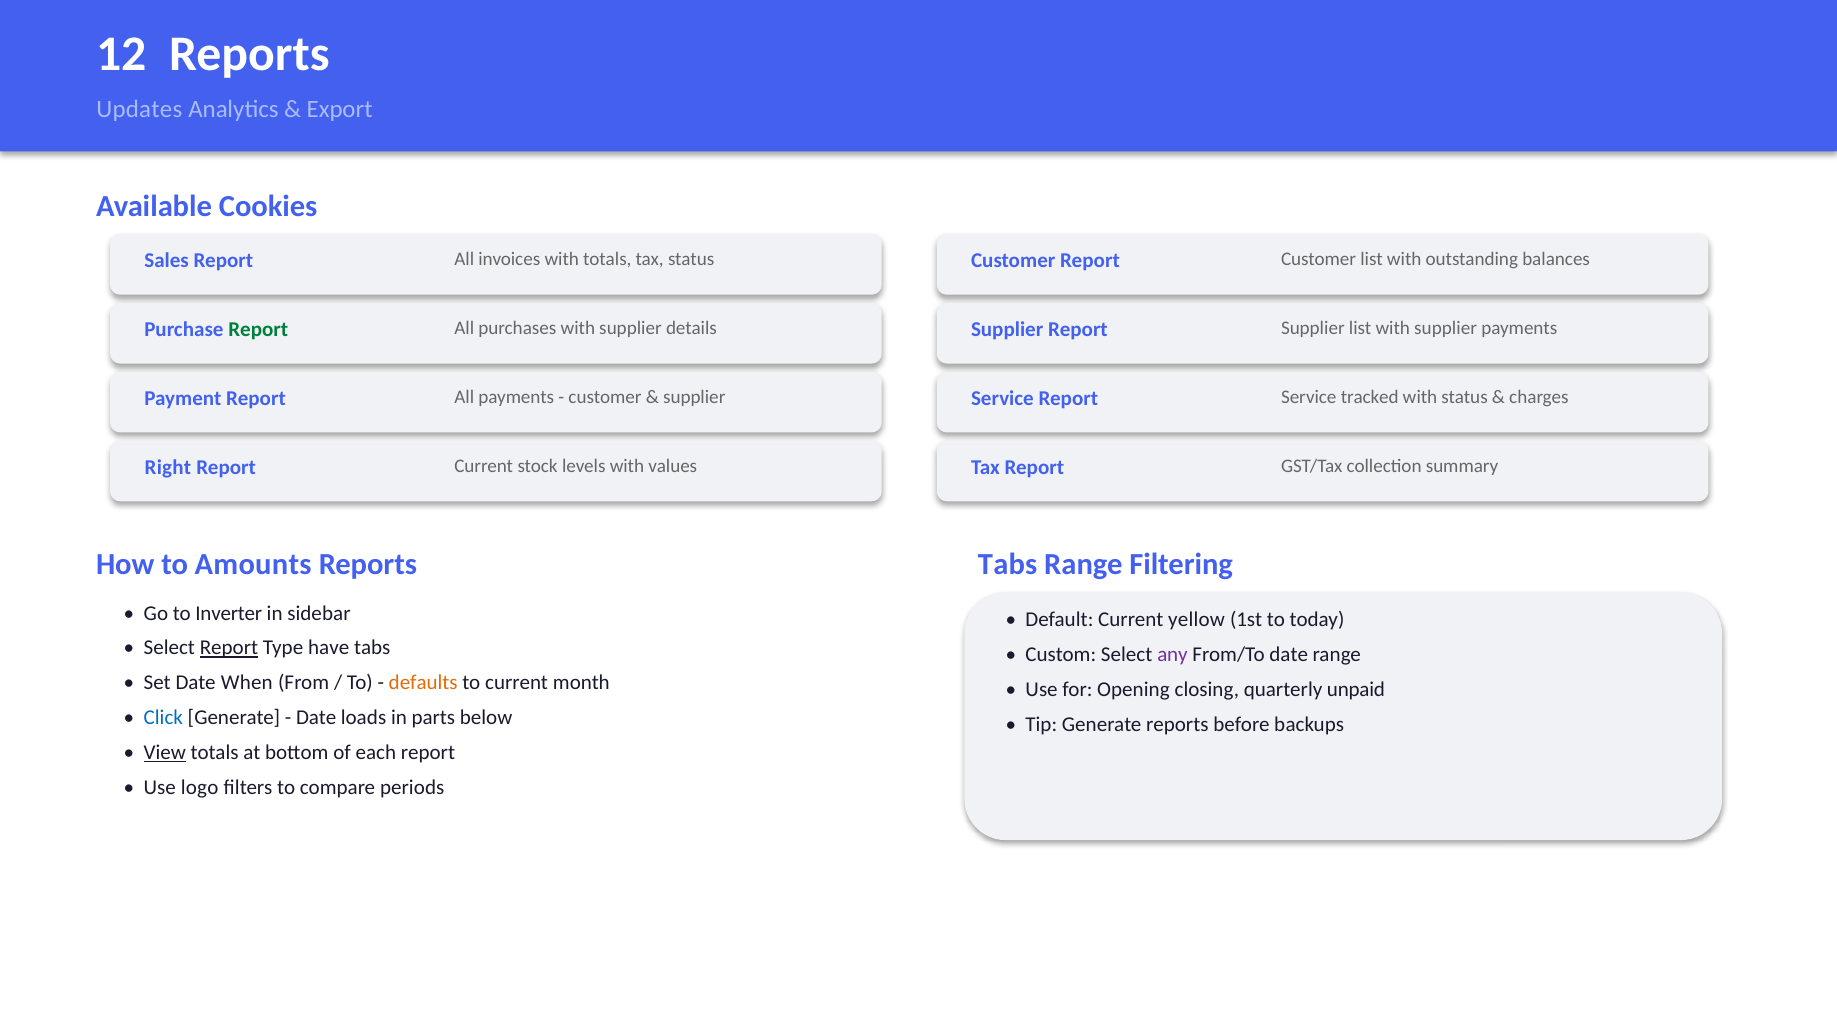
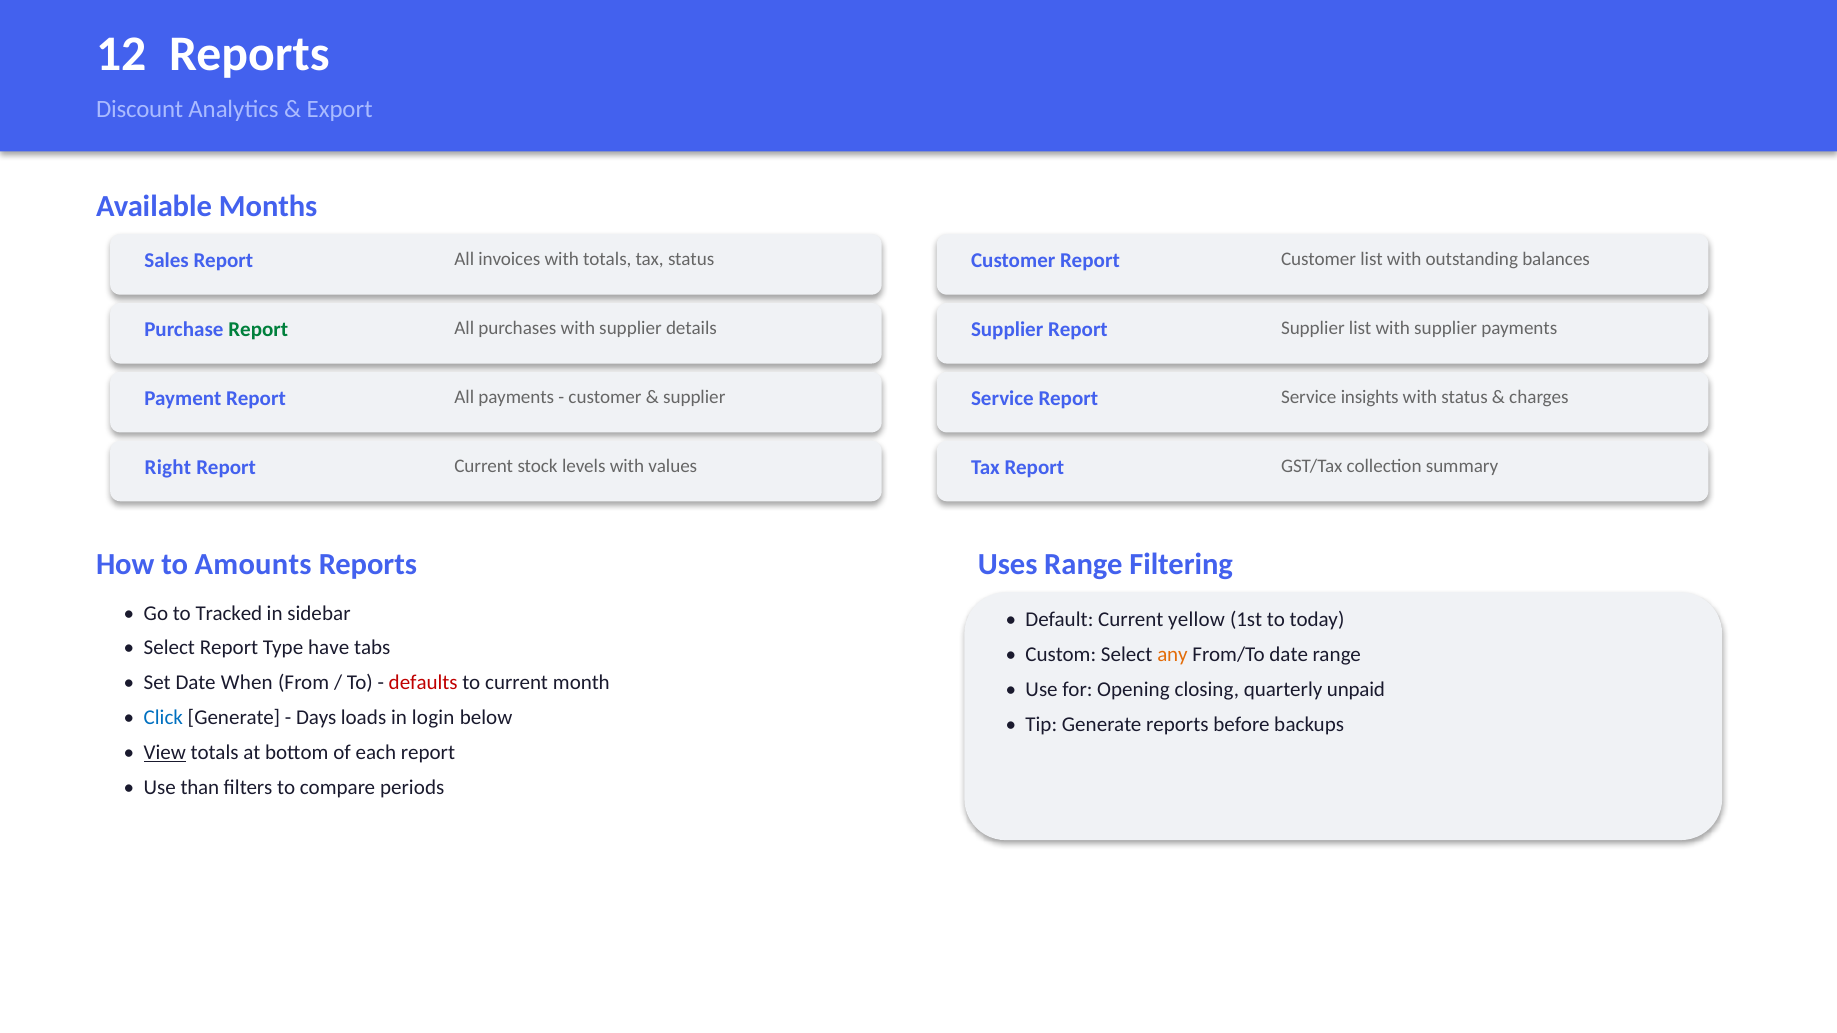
Updates: Updates -> Discount (140, 109)
Cookies: Cookies -> Months (268, 206)
tracked: tracked -> insights (1370, 397)
Tabs: Tabs -> Uses (1008, 565)
Inverter: Inverter -> Tracked (229, 613)
Report underline: present -> none (229, 648)
any colour: purple -> orange (1172, 655)
defaults colour: orange -> red (423, 683)
Date: Date -> Days (316, 718)
parts: parts -> login (433, 718)
logo: logo -> than (200, 787)
